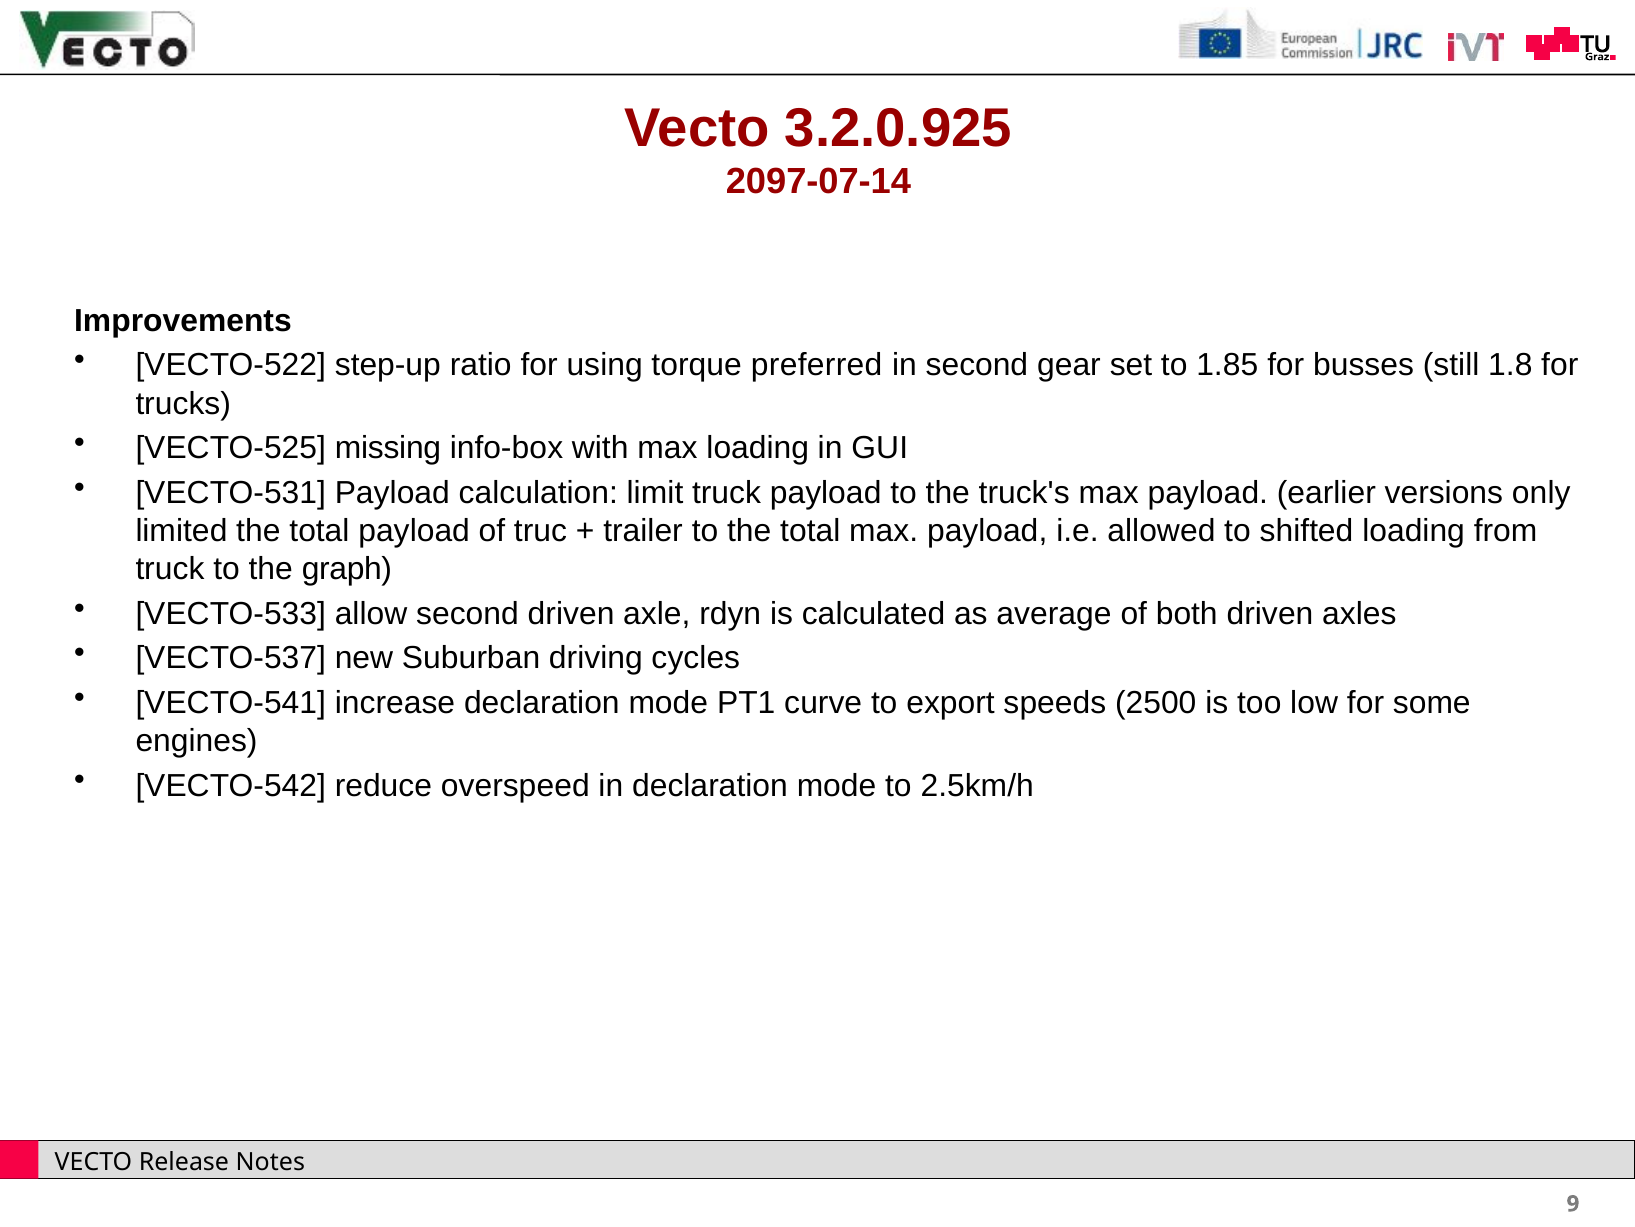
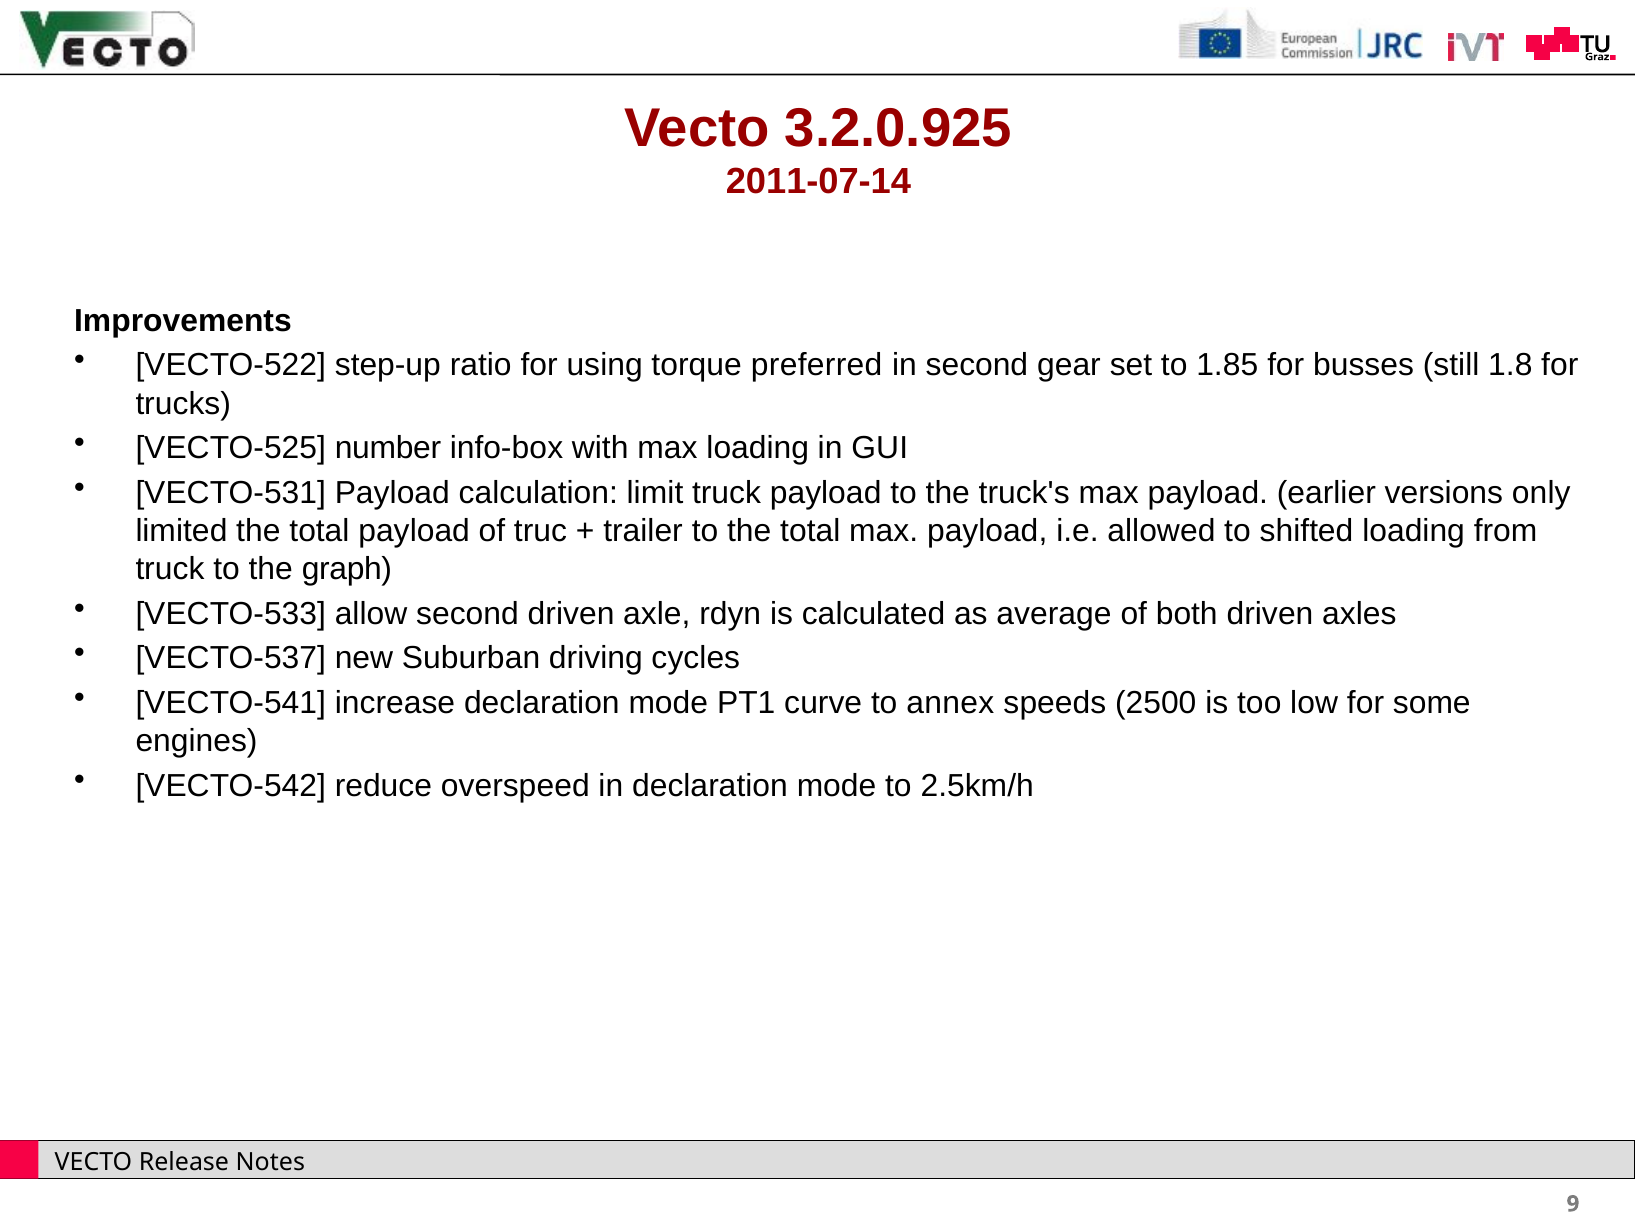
2097-07-14: 2097-07-14 -> 2011-07-14 (818, 181)
missing: missing -> number (388, 448)
export: export -> annex (950, 702)
